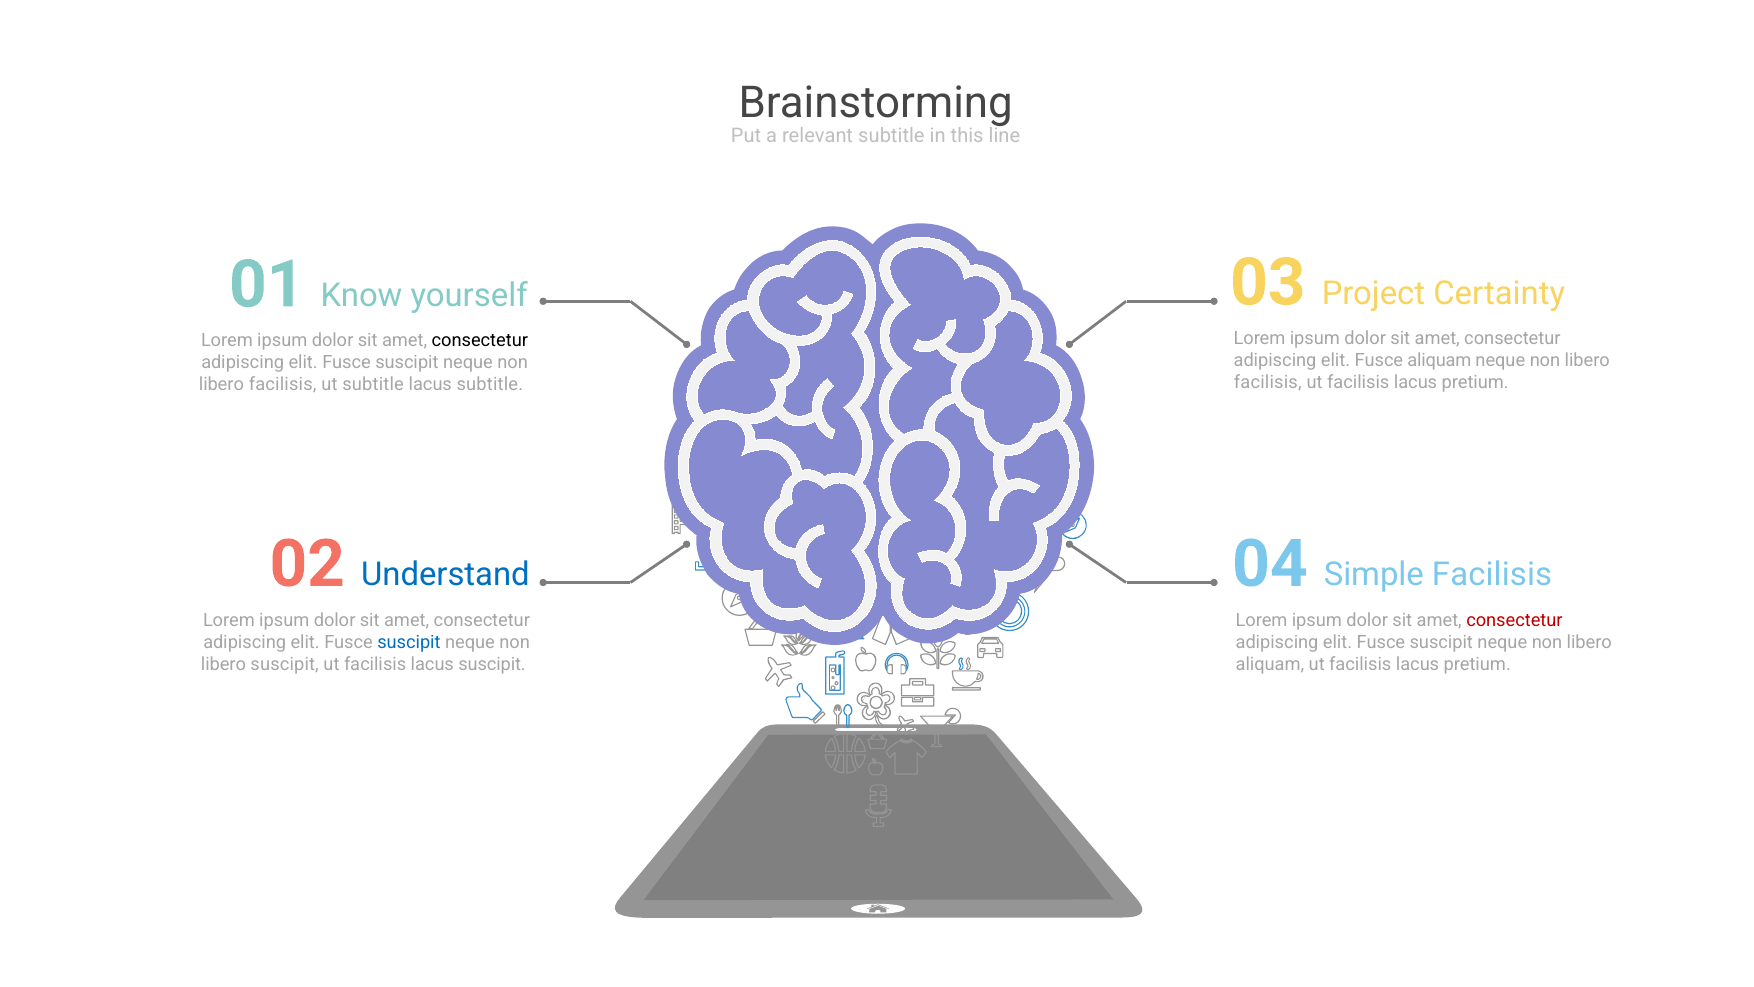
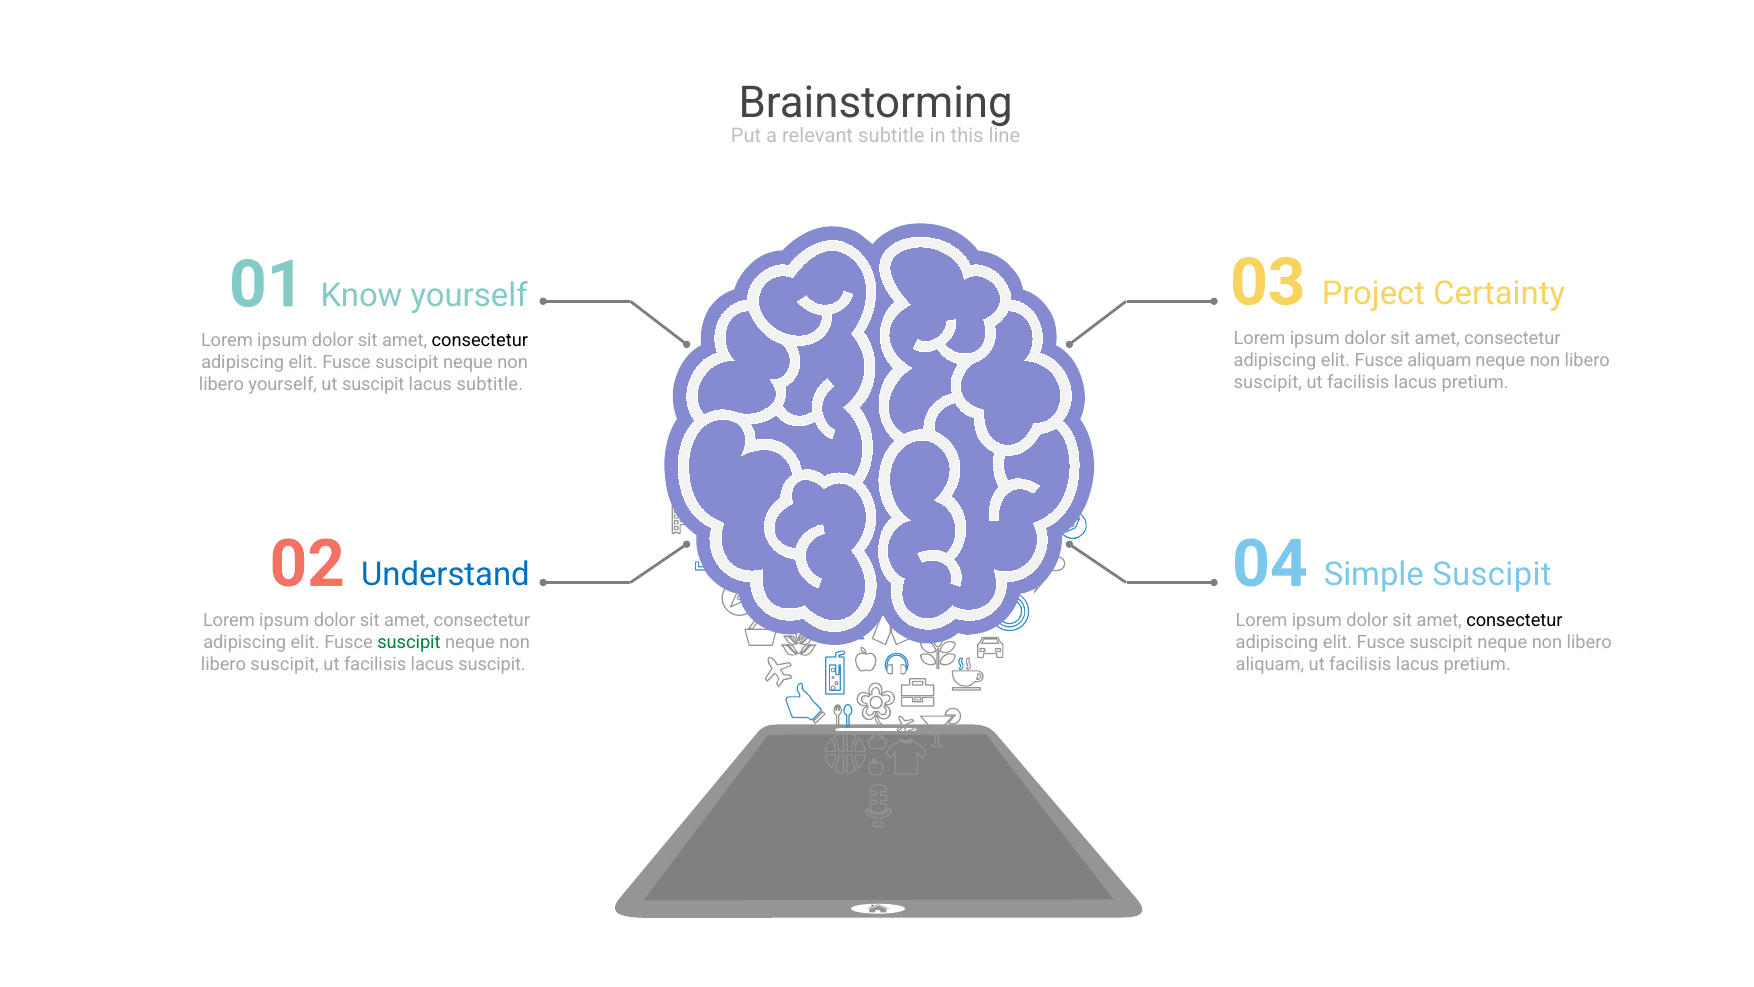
facilisis: facilisis -> suscipit (1268, 383)
facilisis: facilisis -> yourself (283, 385)
ut subtitle: subtitle -> suscipit (373, 385)
Simple Facilisis: Facilisis -> Suscipit (1492, 575)
consectetur colour: red -> black (1514, 620)
suscipit colour: blue -> green (409, 642)
